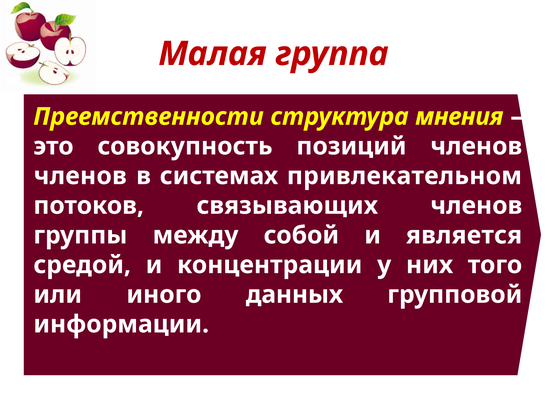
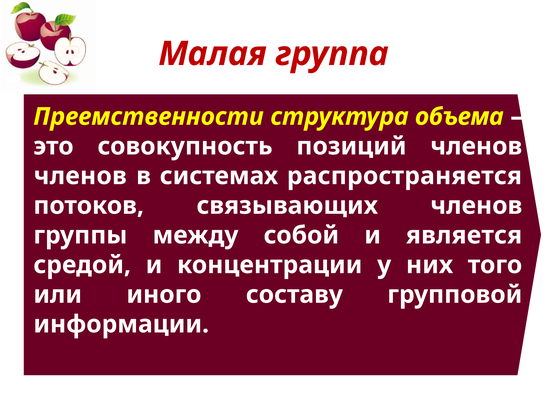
мнения: мнения -> объема (459, 117)
привлекательном: привлекательном -> распространяется (404, 176)
данных: данных -> составу (294, 295)
